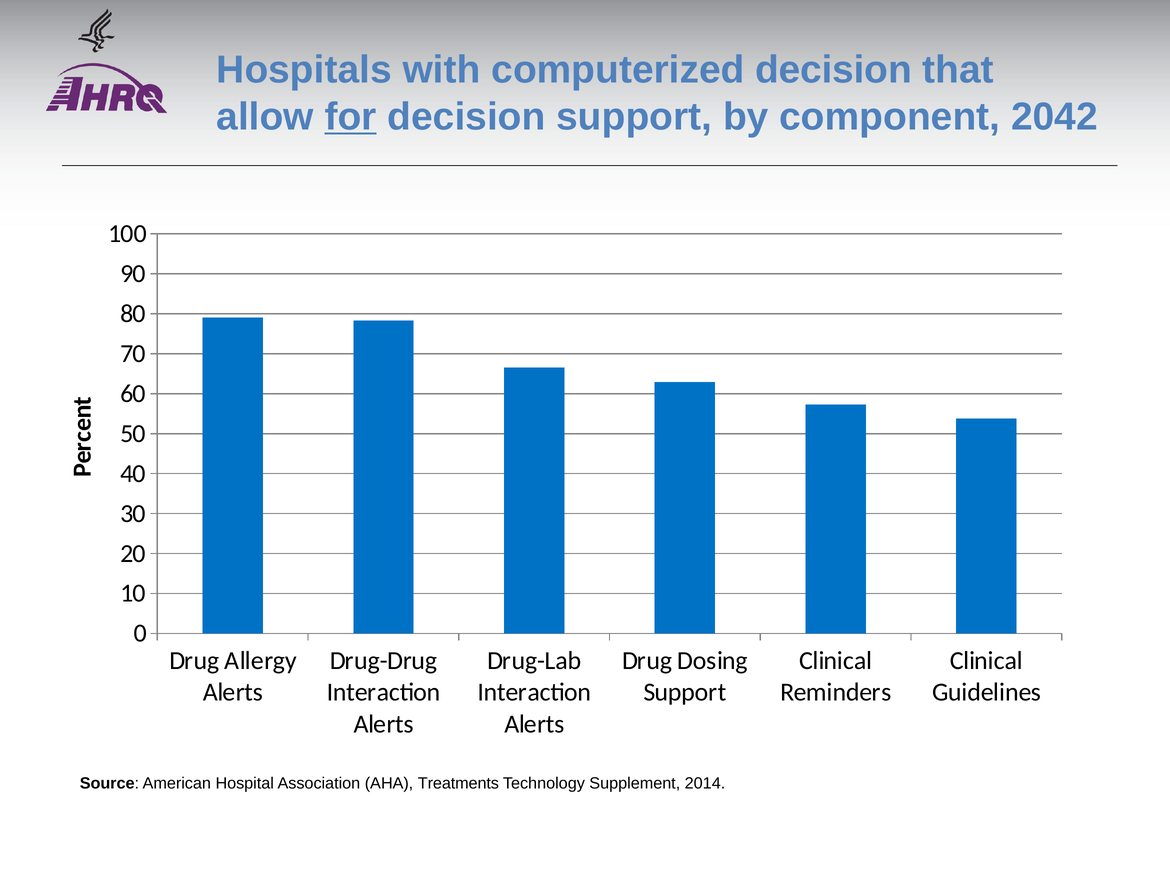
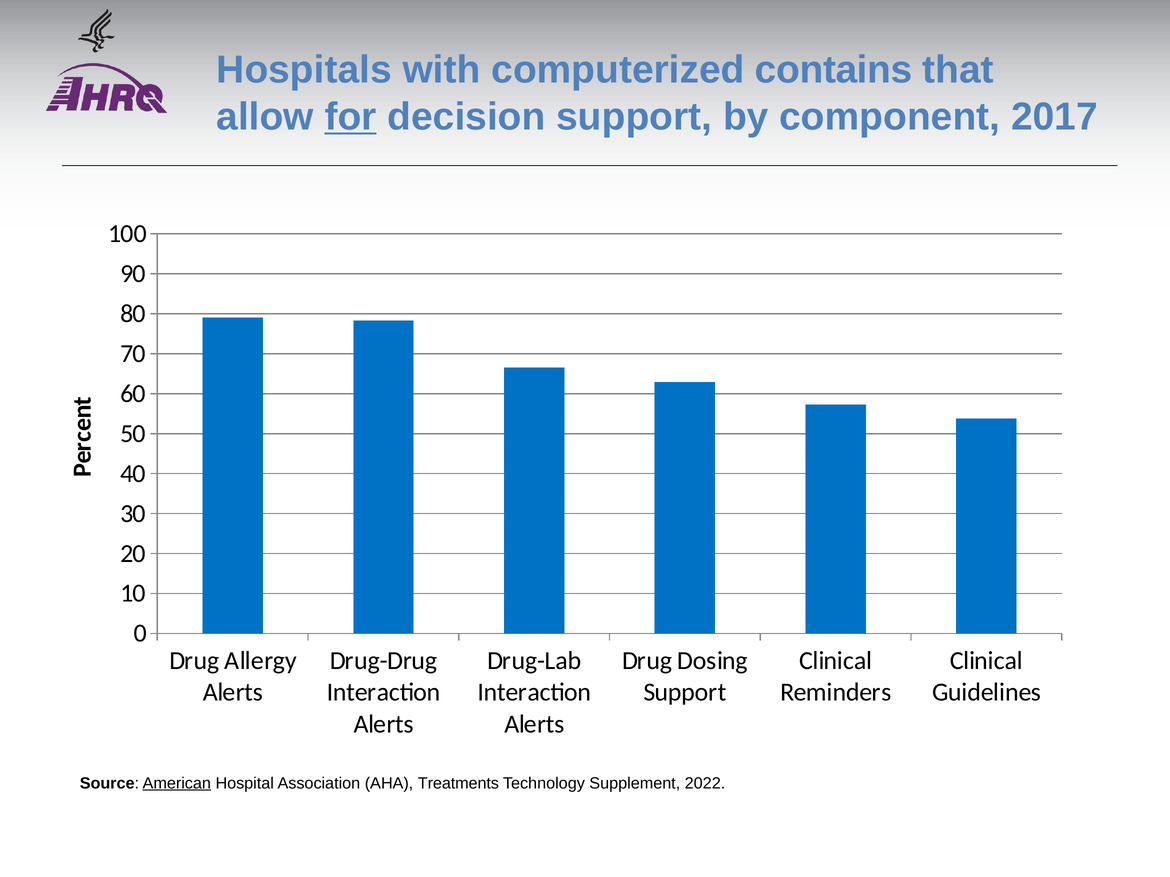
computerized decision: decision -> contains (834, 70)
2042: 2042 -> 2017 (1054, 117)
American underline: none -> present (177, 784)
2014: 2014 -> 2022 (705, 784)
